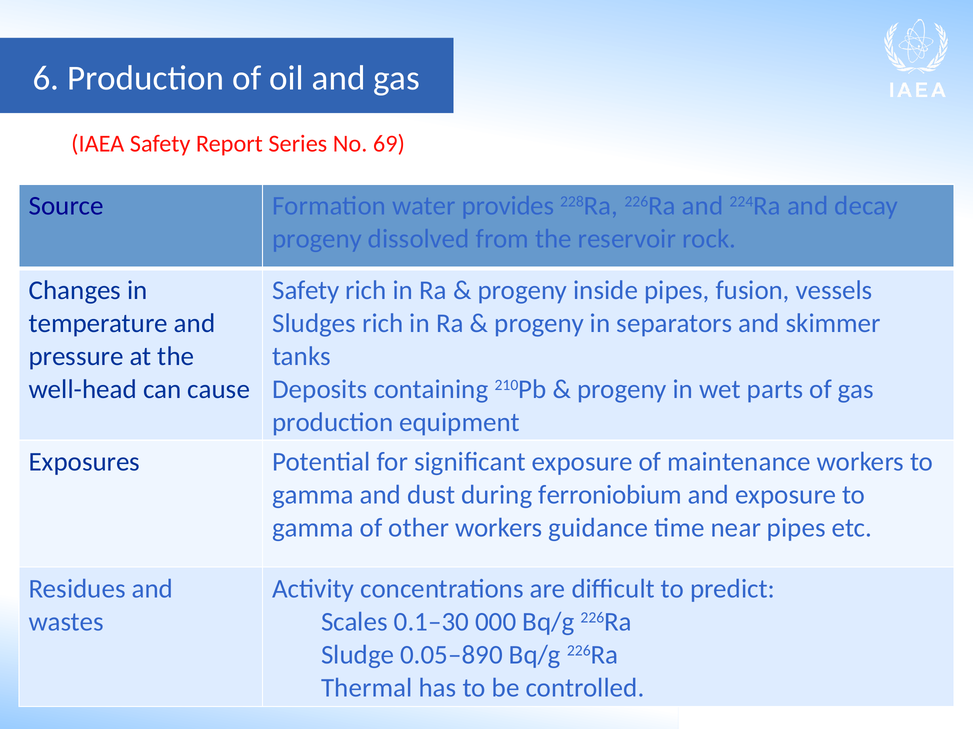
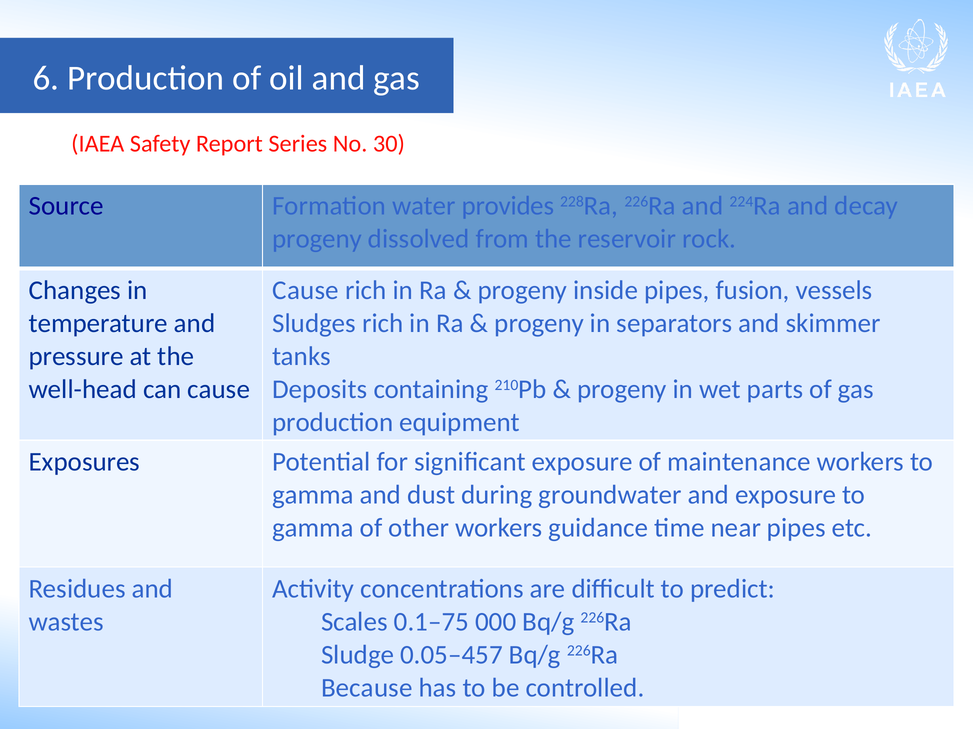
69: 69 -> 30 (389, 144)
Safety: Safety -> Cause (306, 290)
ferroniobium: ferroniobium -> groundwater (610, 496)
0.1–30: 0.1–30 -> 0.1–75 (431, 622)
0.05–890: 0.05–890 -> 0.05–457 (451, 655)
Thermal: Thermal -> Because (367, 689)
